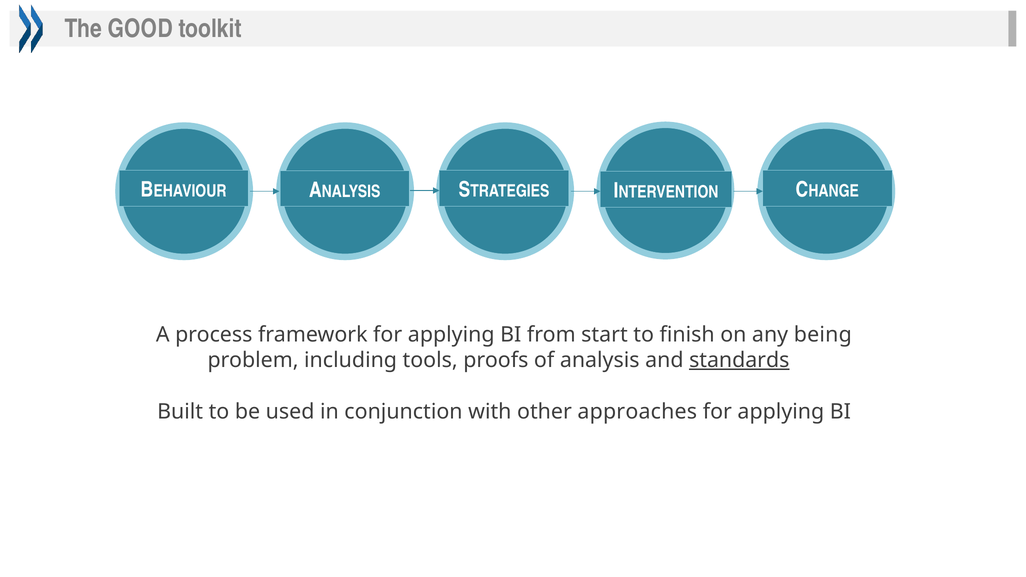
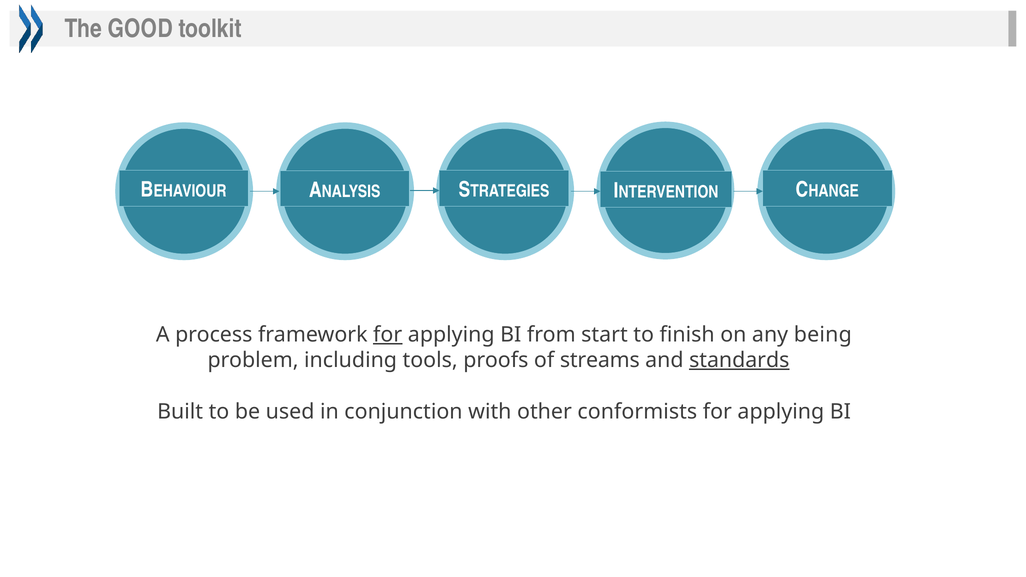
for underline: none -> present (388, 335)
of analysis: analysis -> streams (600, 360)
approaches: approaches -> conformists (637, 412)
